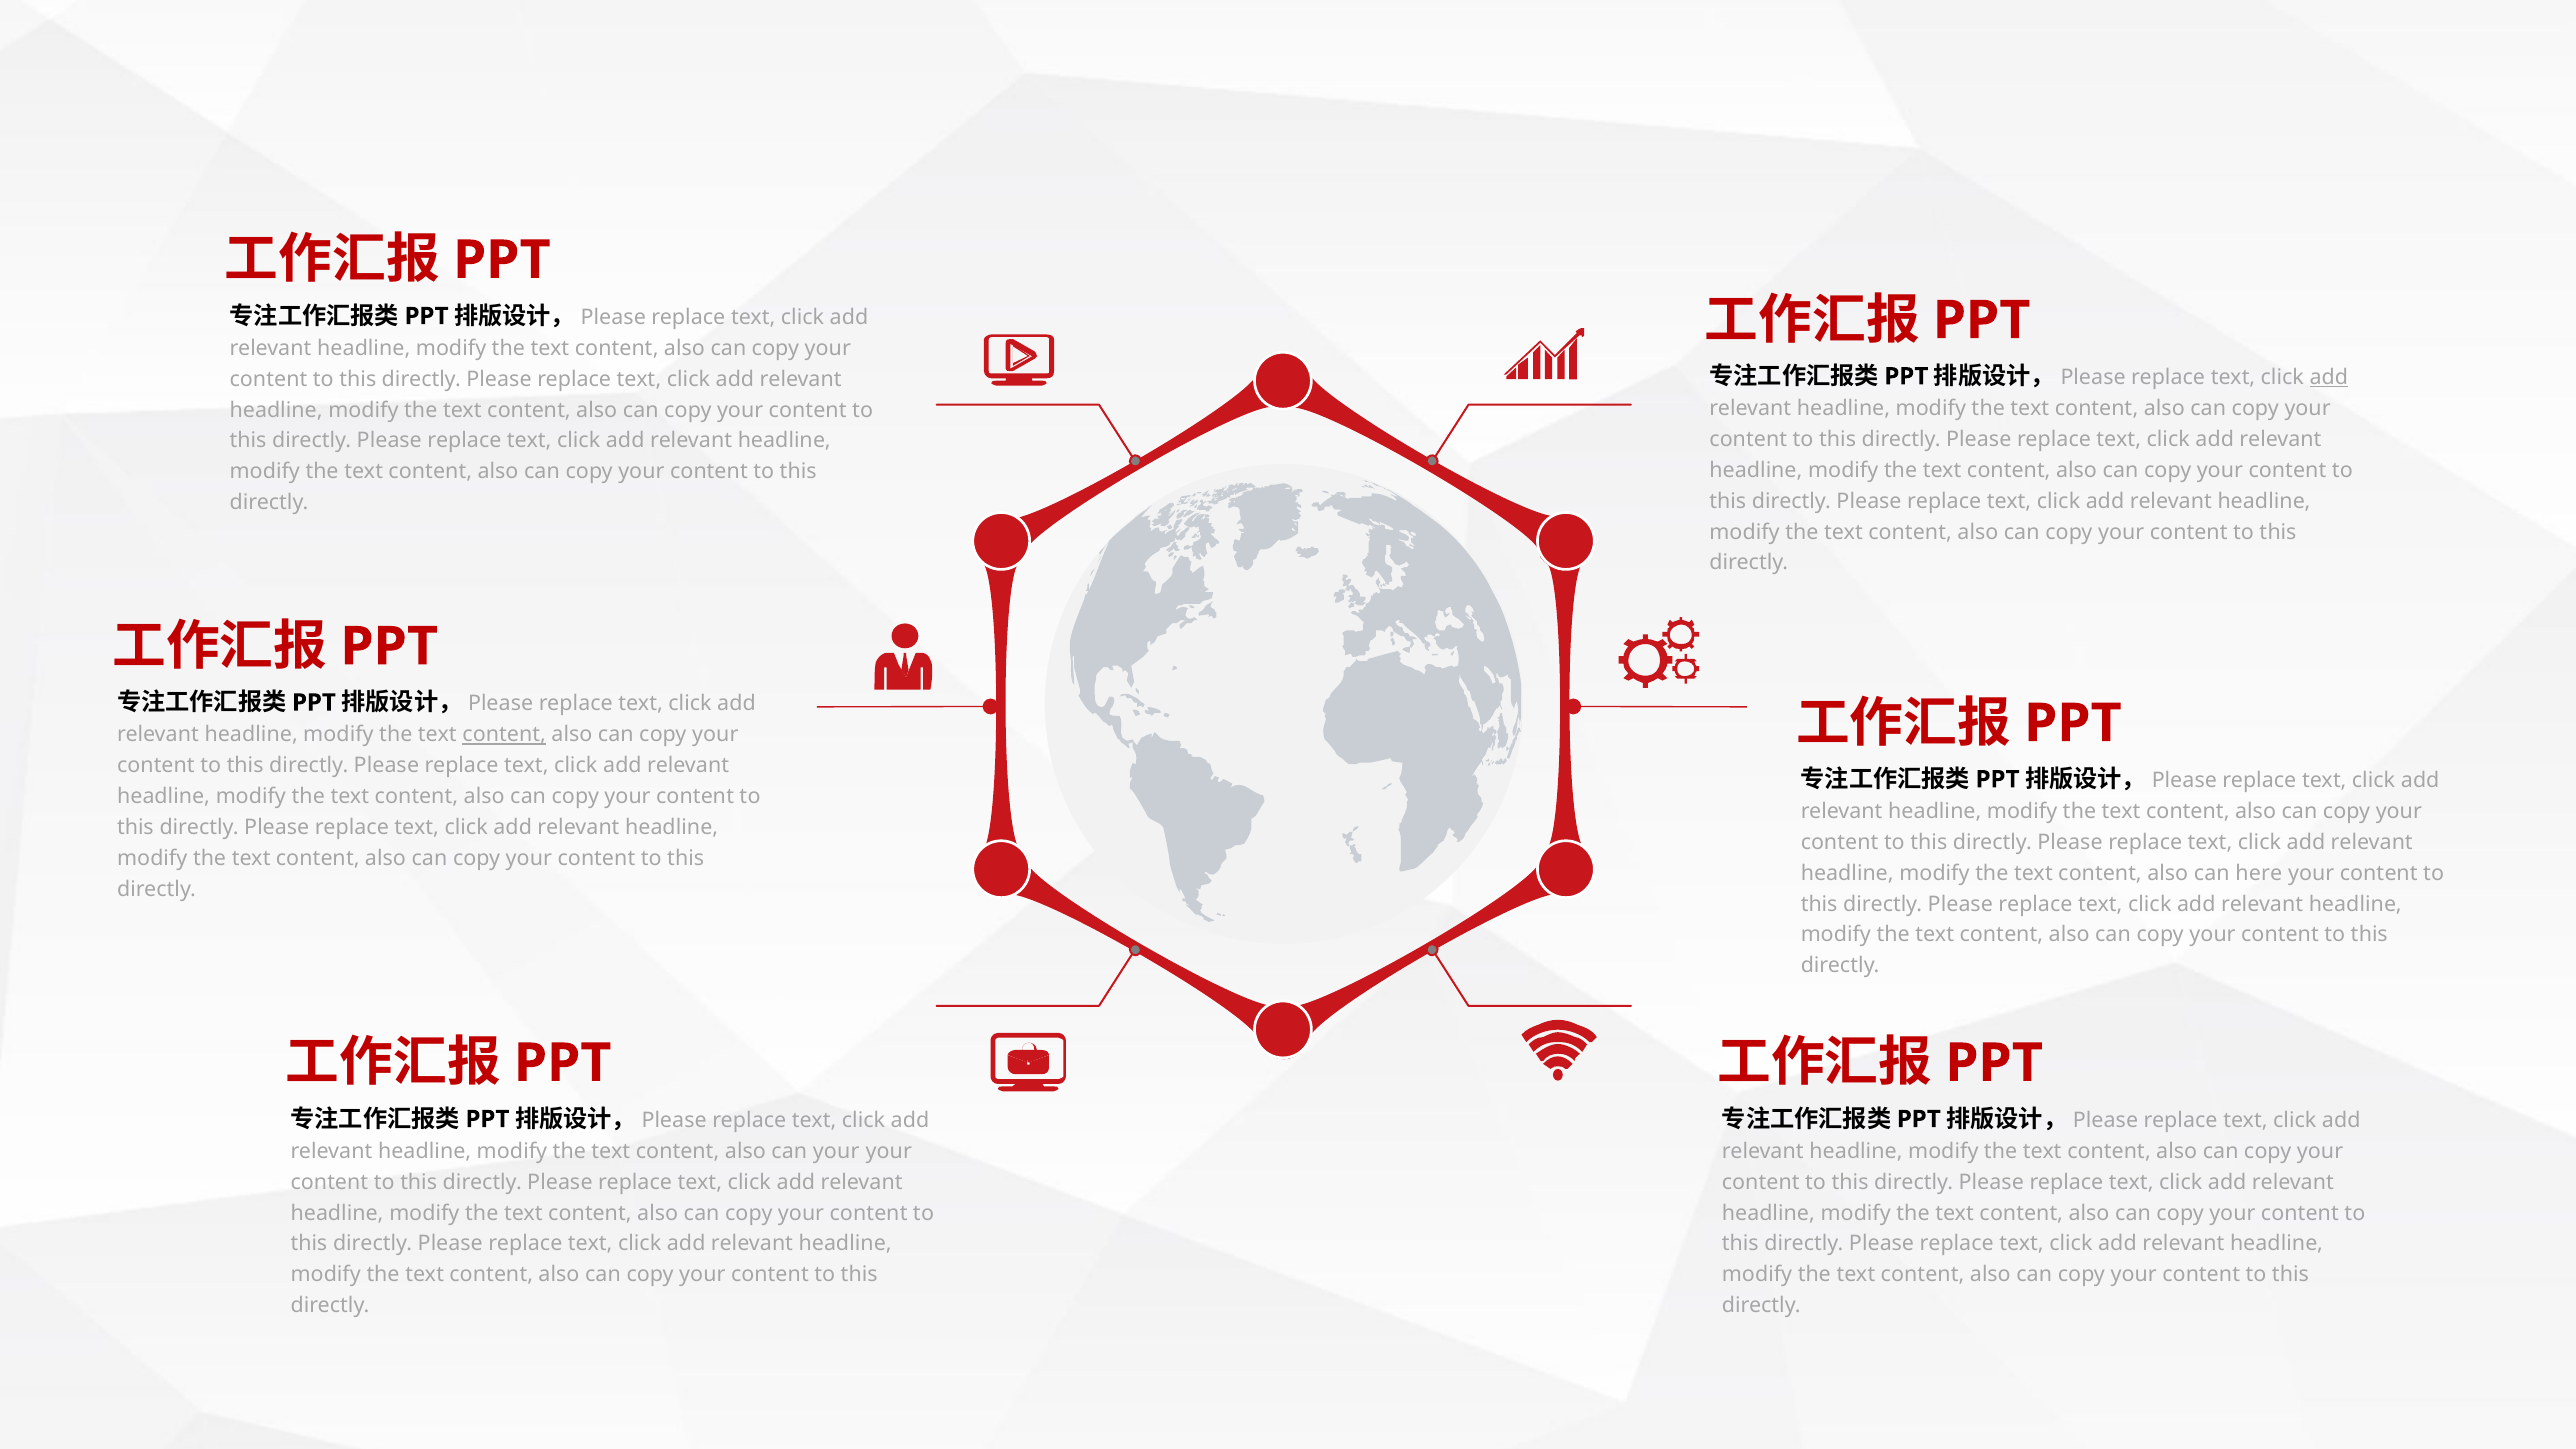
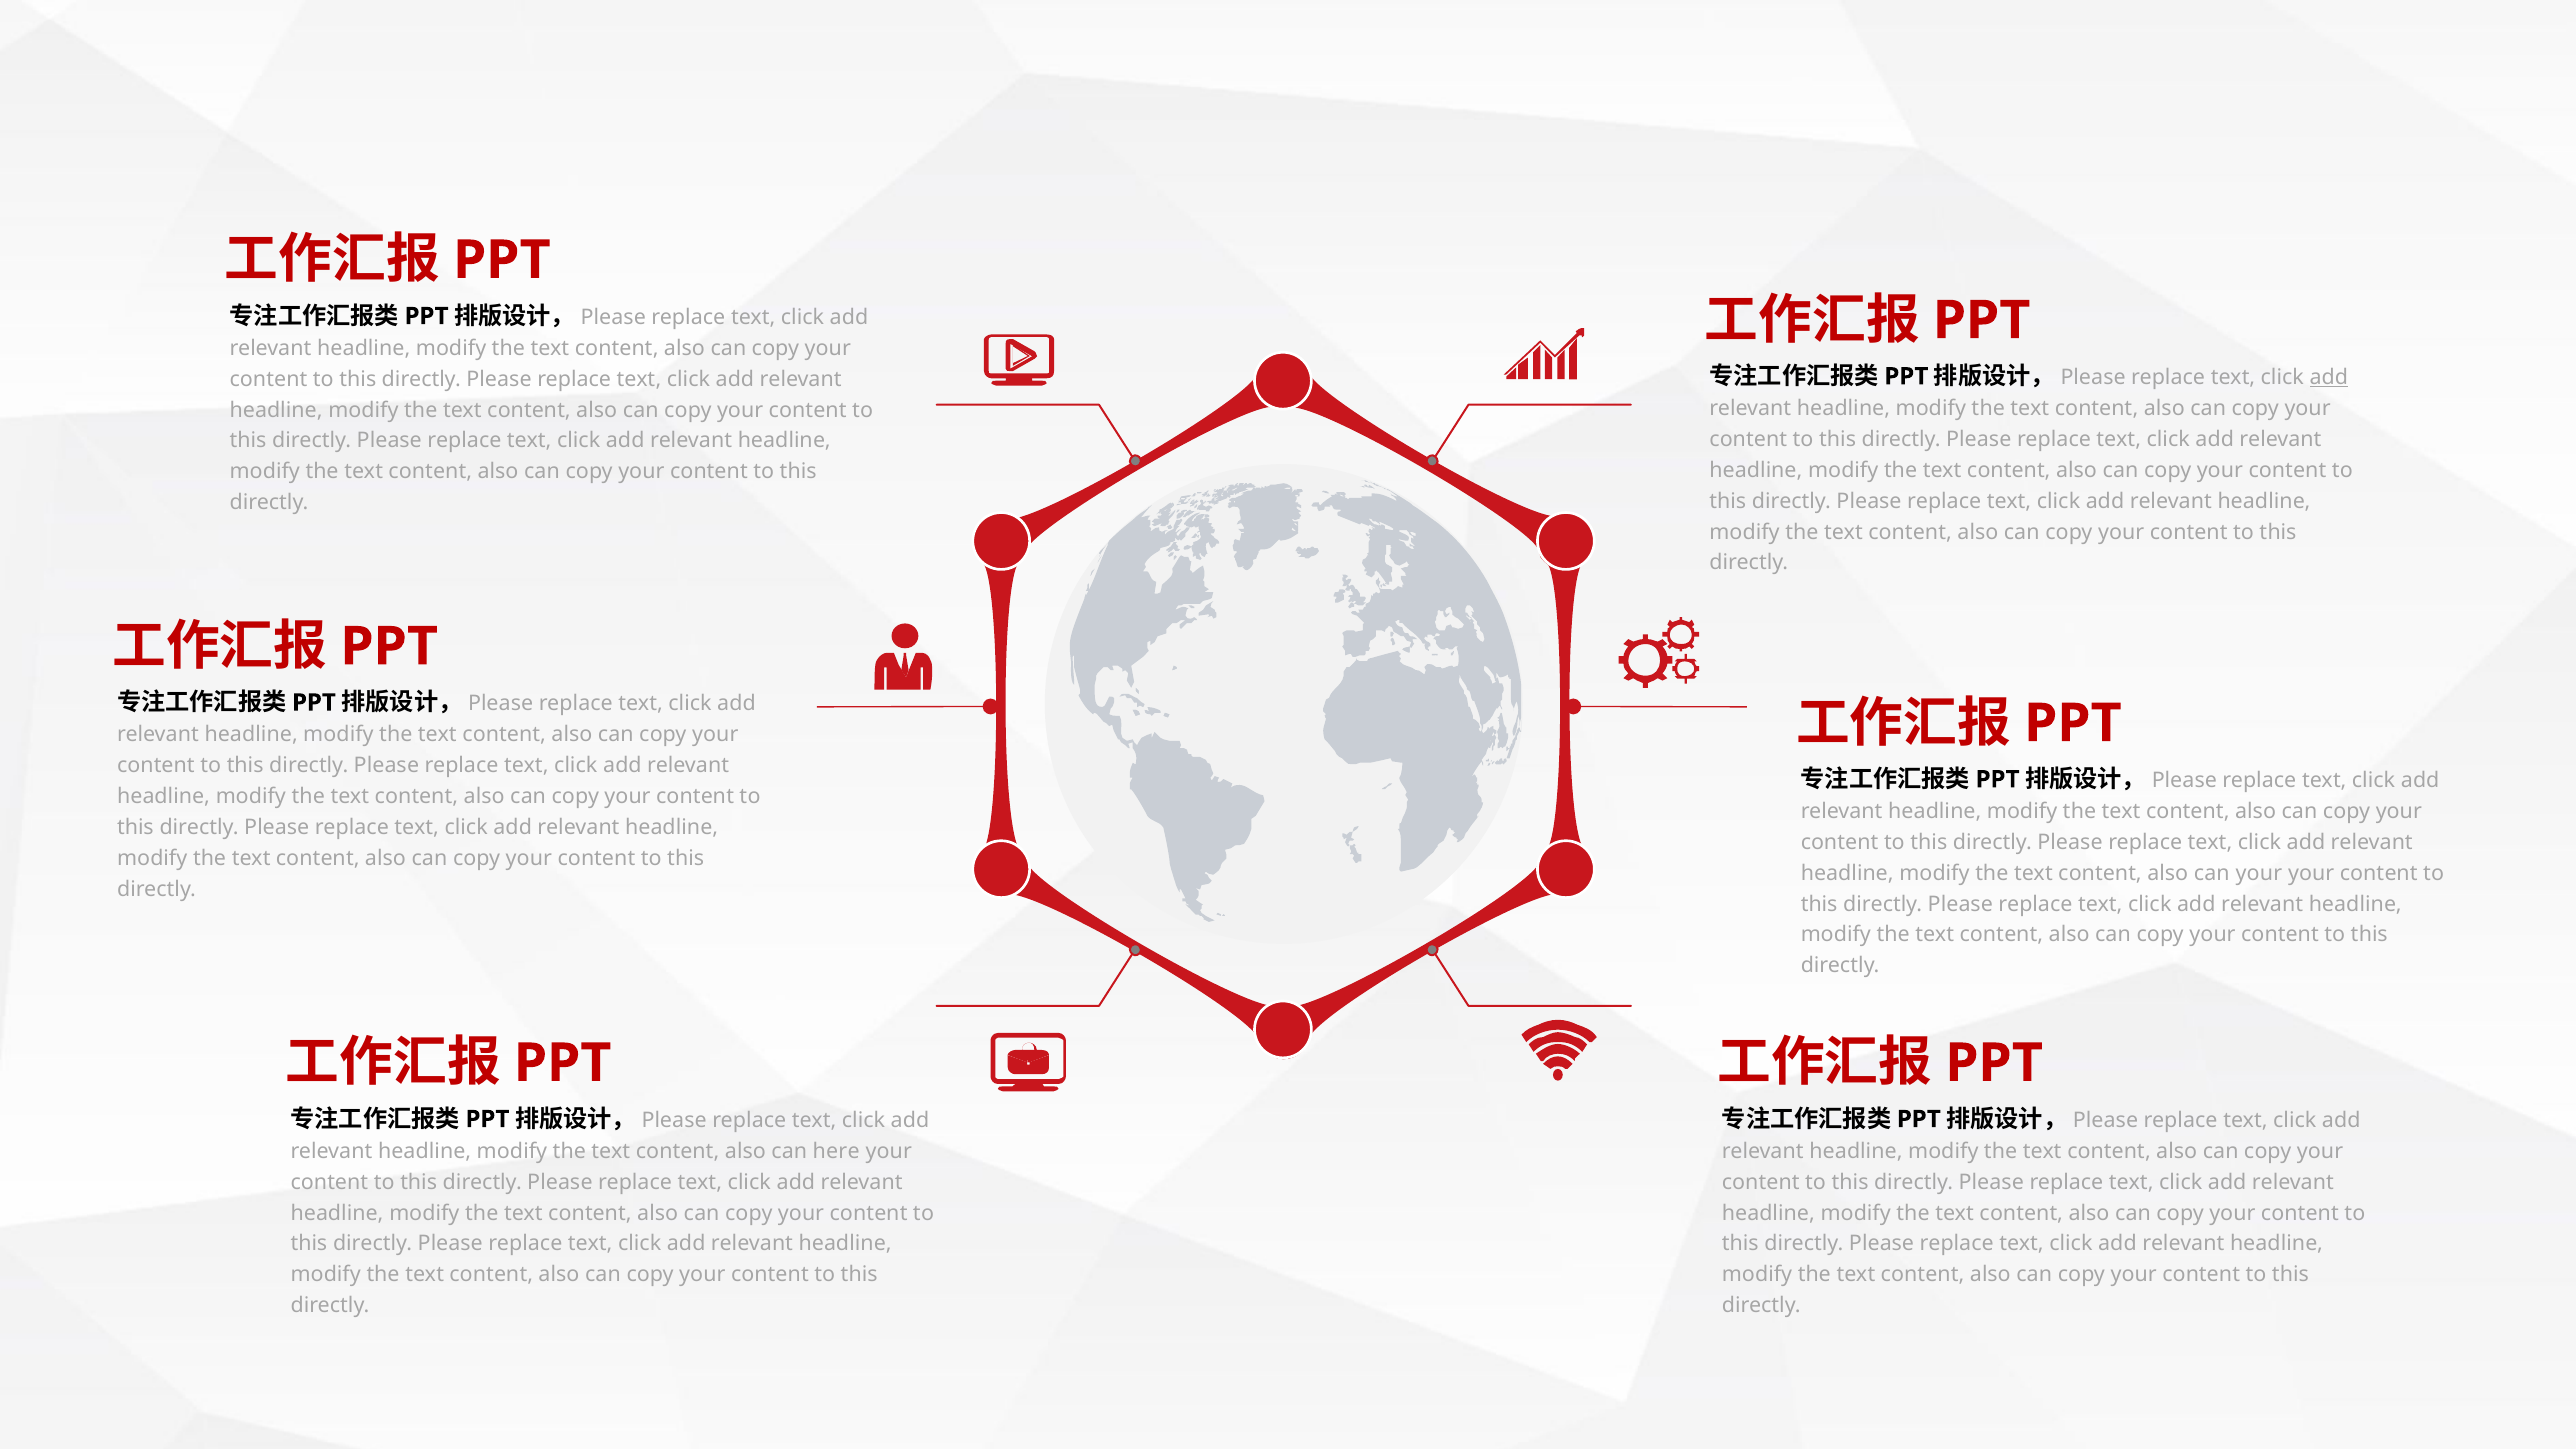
content underline: present -> none (504, 735)
can here: here -> your (2259, 873)
can your: your -> here (836, 1151)
